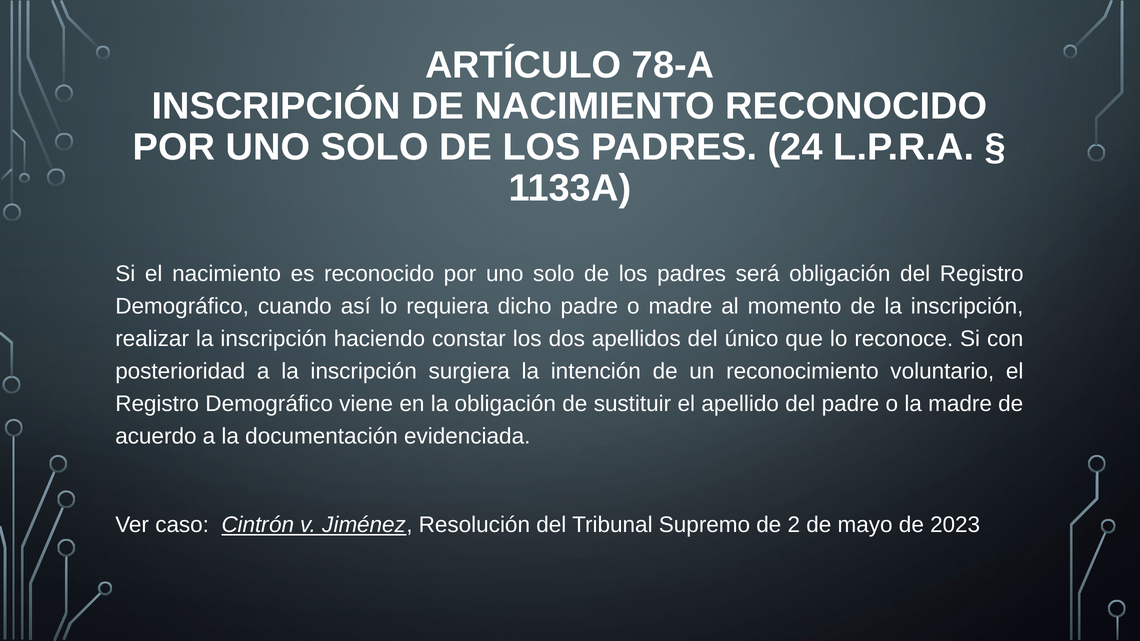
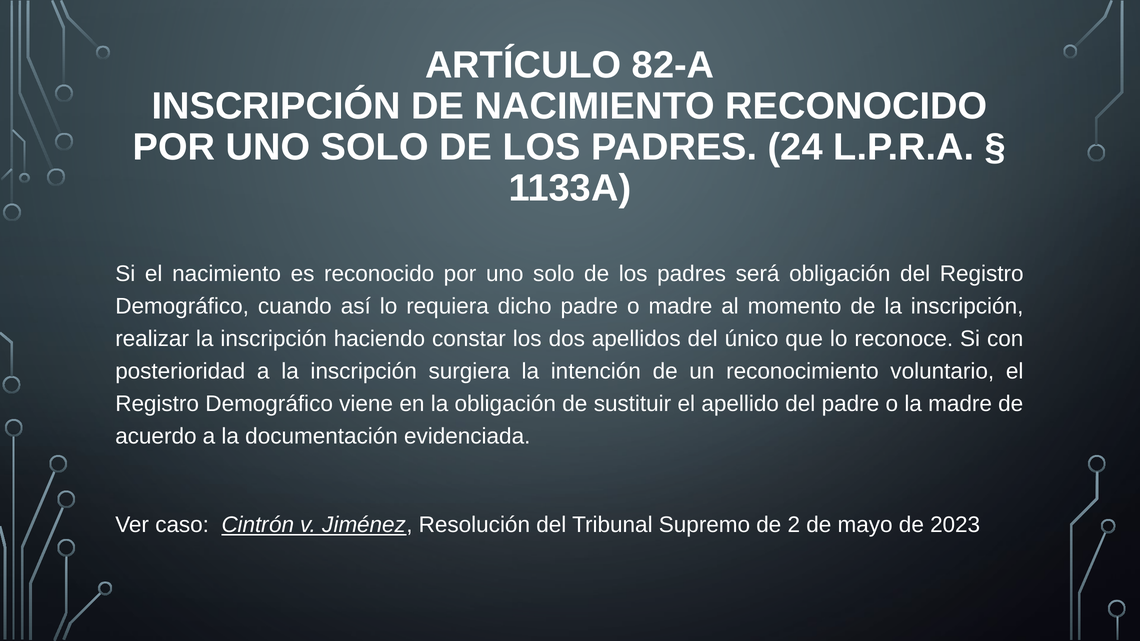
78-A: 78-A -> 82-A (673, 65)
